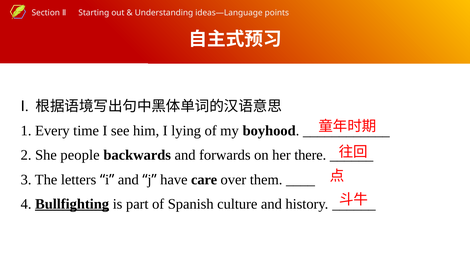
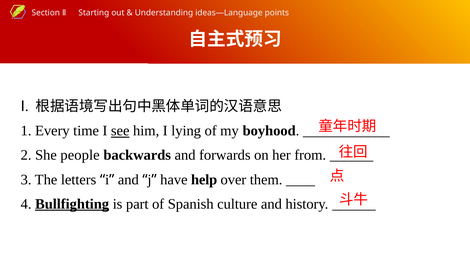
see underline: none -> present (120, 131)
there: there -> from (310, 155)
care: care -> help (204, 180)
